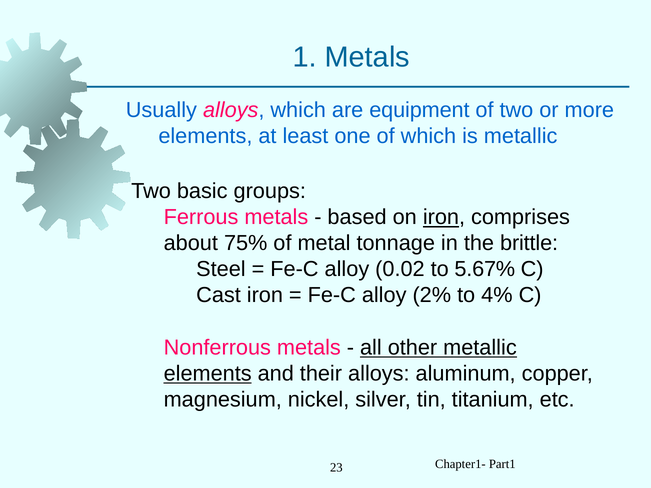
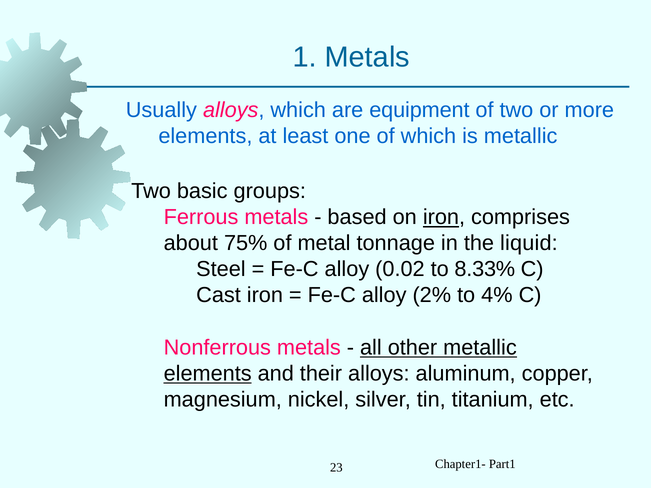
brittle: brittle -> liquid (529, 243)
5.67%: 5.67% -> 8.33% (485, 269)
